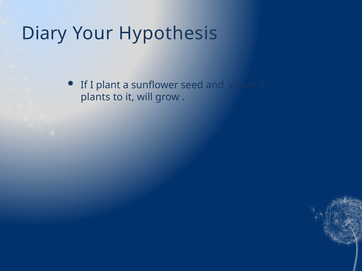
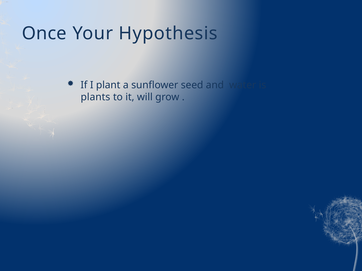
Diary: Diary -> Once (44, 34)
